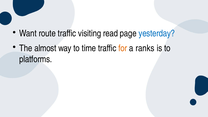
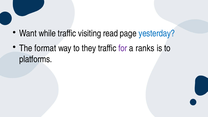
route: route -> while (47, 33)
almost: almost -> format (45, 48)
time: time -> they (89, 48)
for colour: orange -> purple (123, 48)
